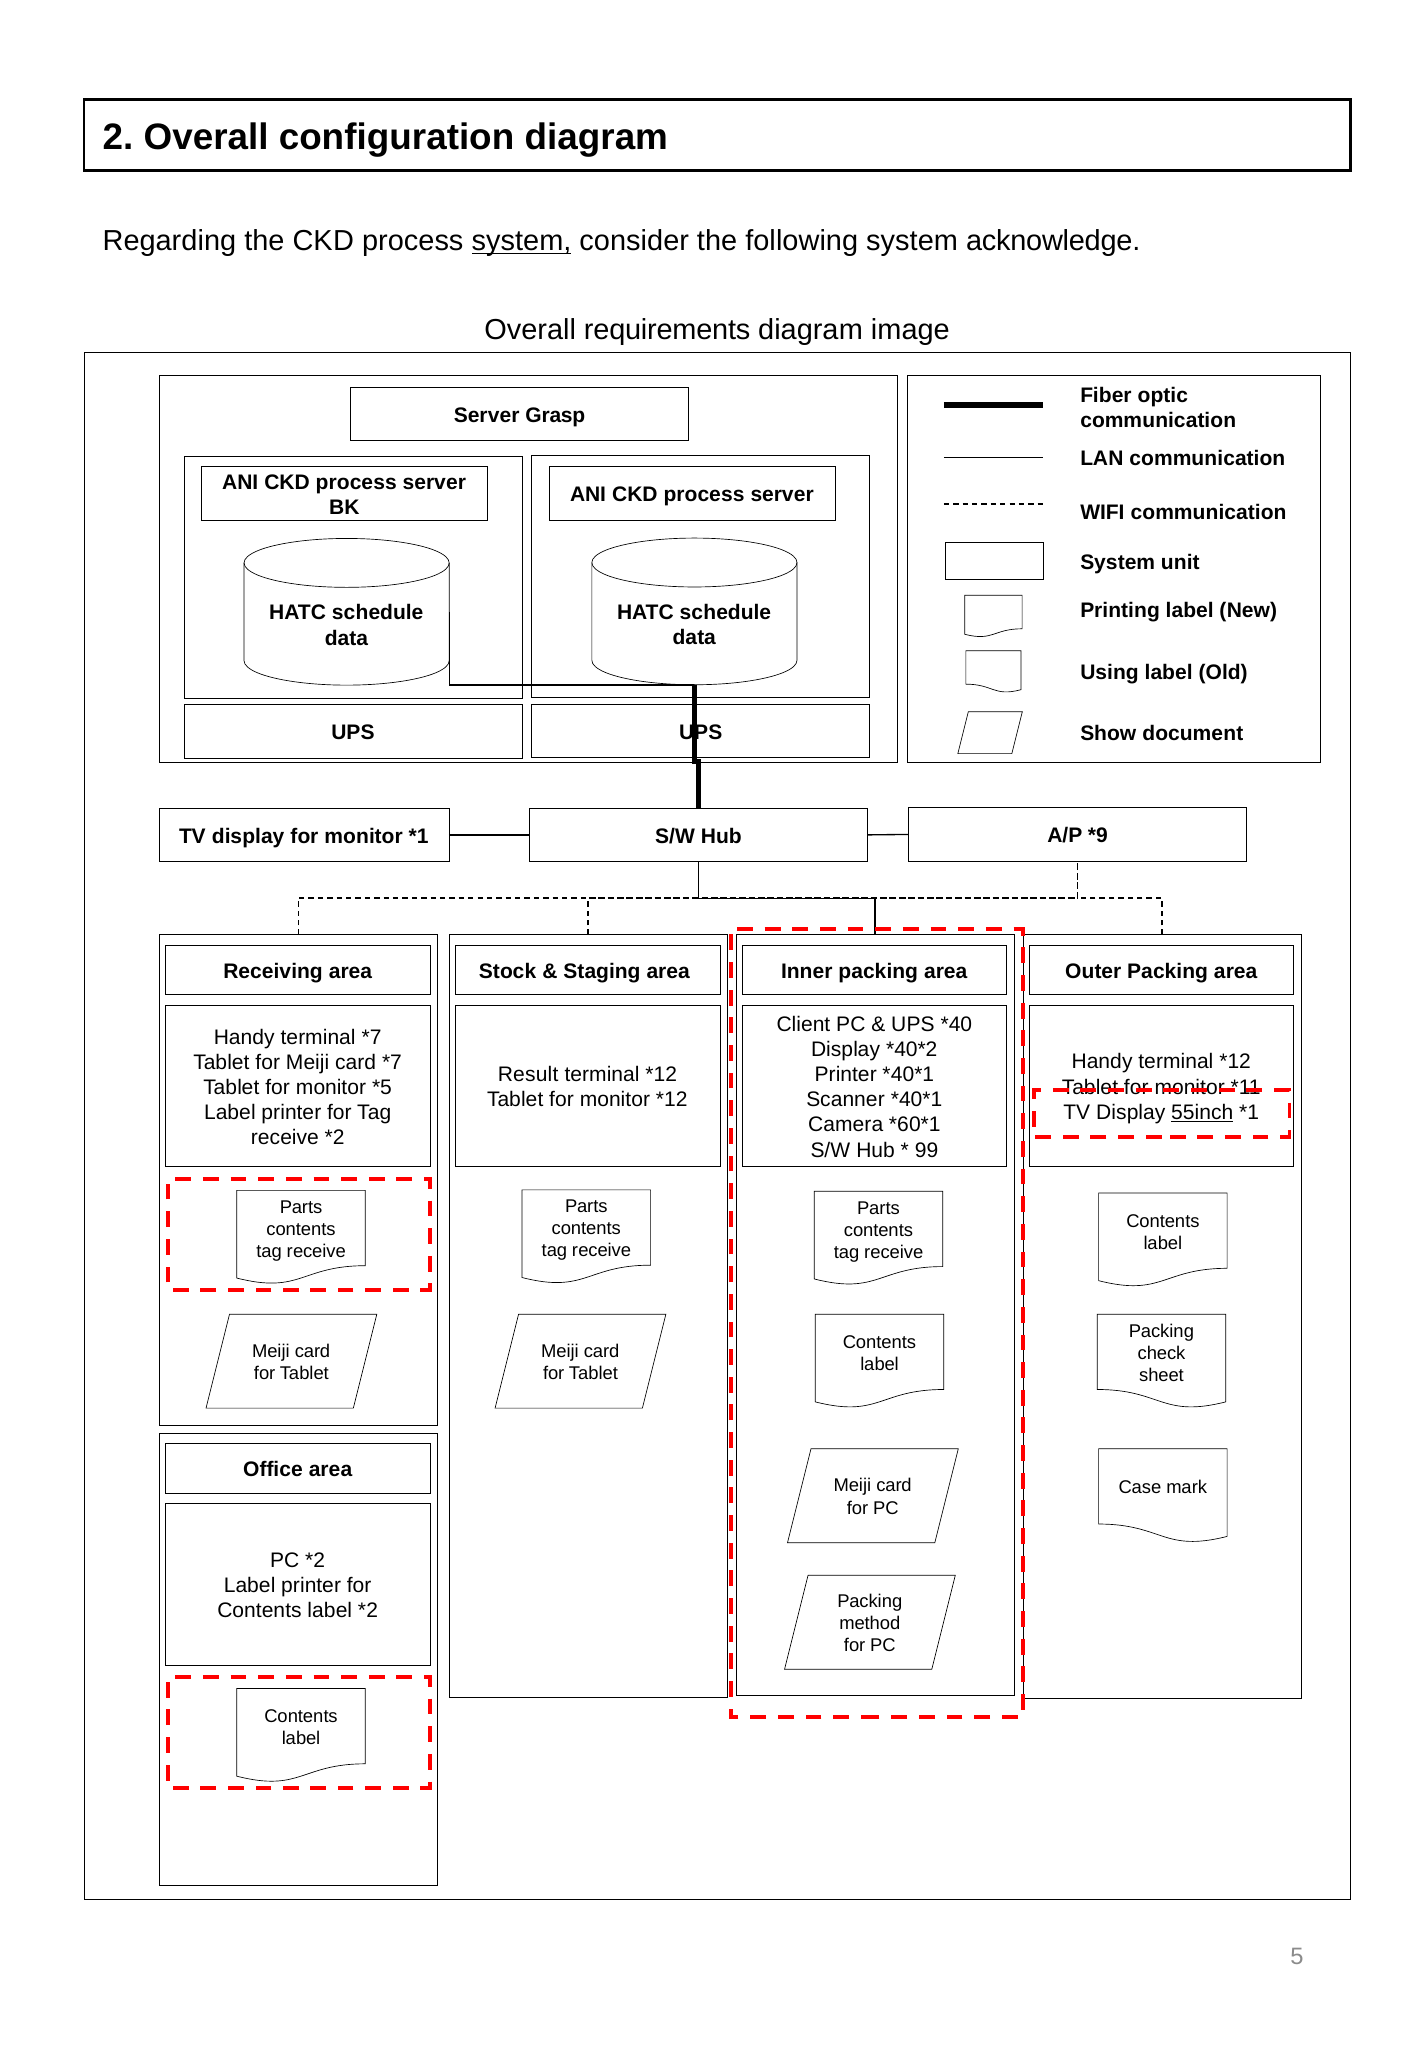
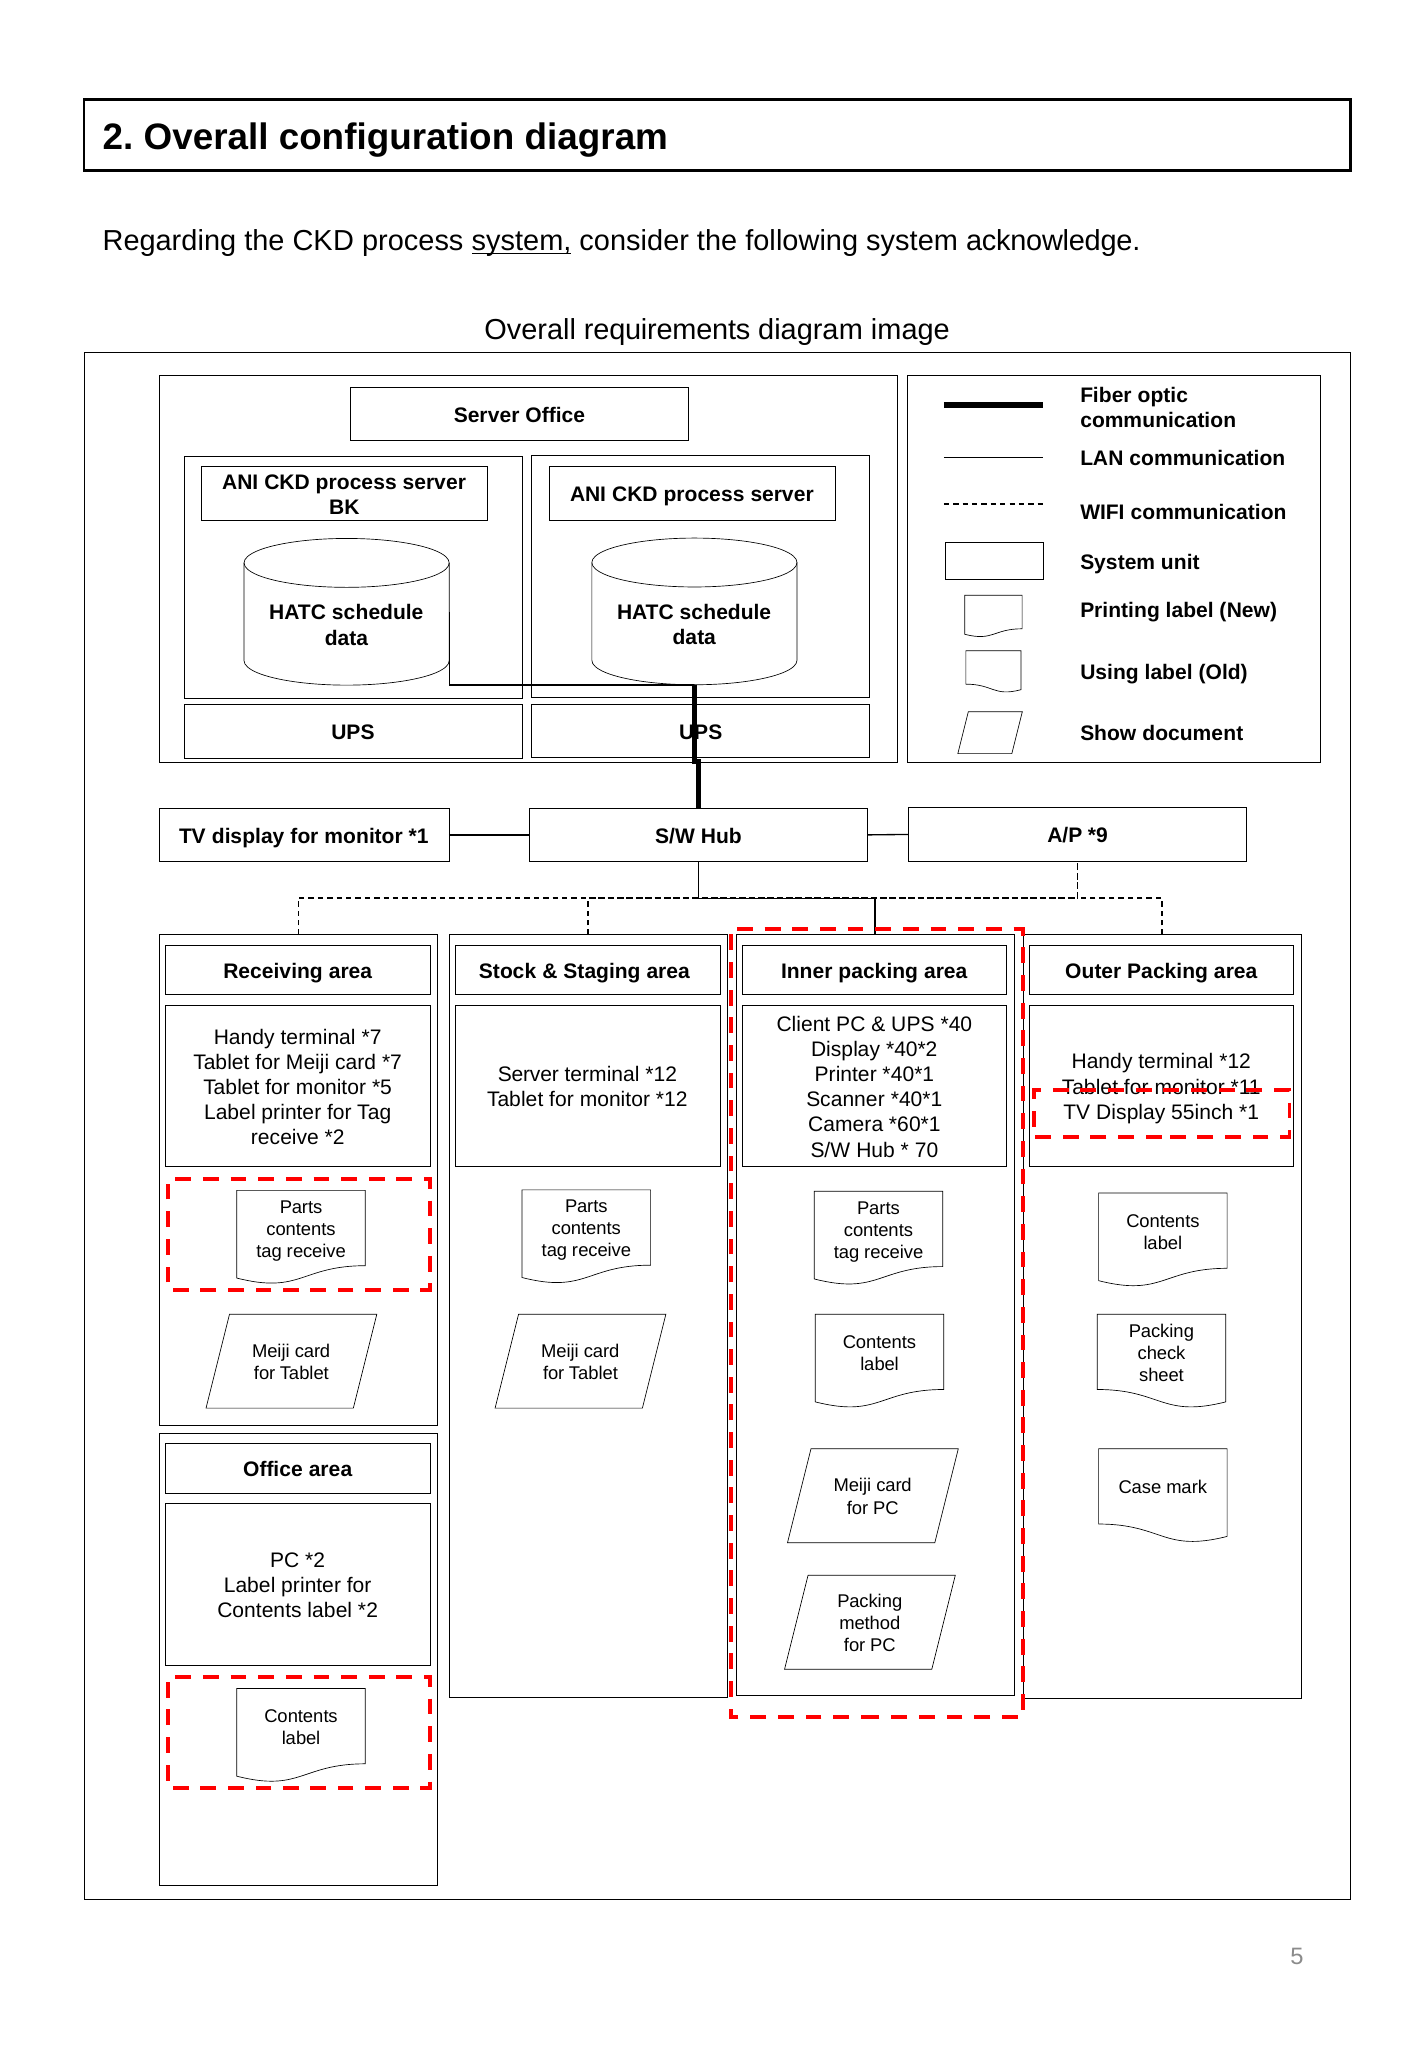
Server Grasp: Grasp -> Office (555, 415)
Result: Result -> Server (528, 1075)
55inch underline: present -> none (1202, 1113)
99: 99 -> 70 (927, 1150)
